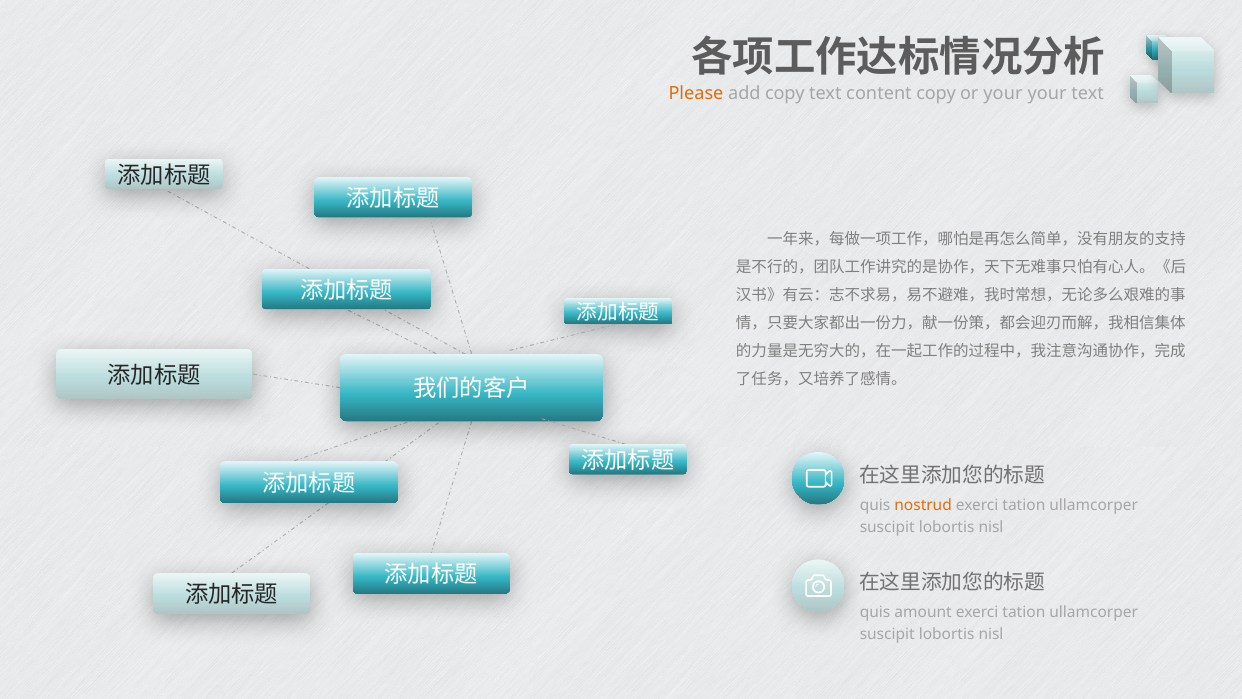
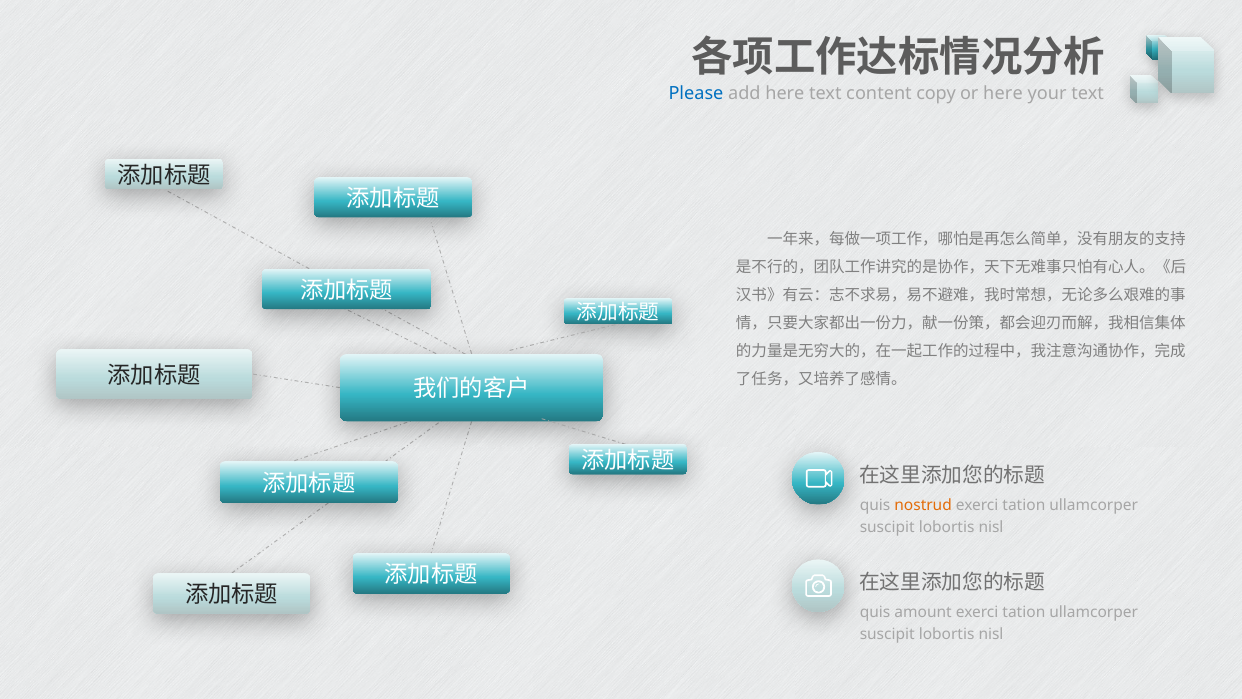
Please colour: orange -> blue (696, 94)
add copy: copy -> here (785, 94)
or your: your -> here (1003, 94)
